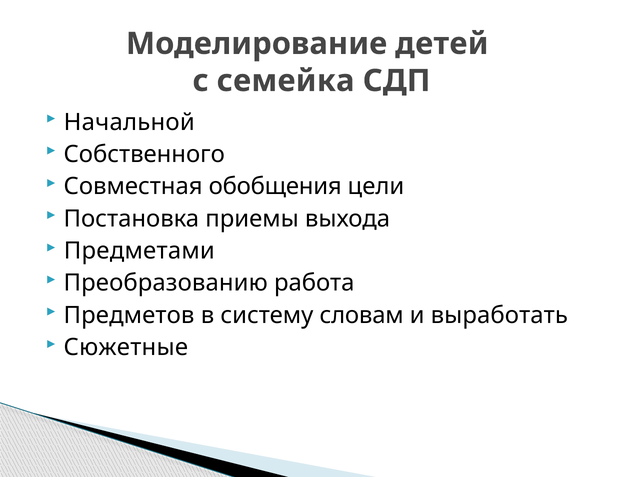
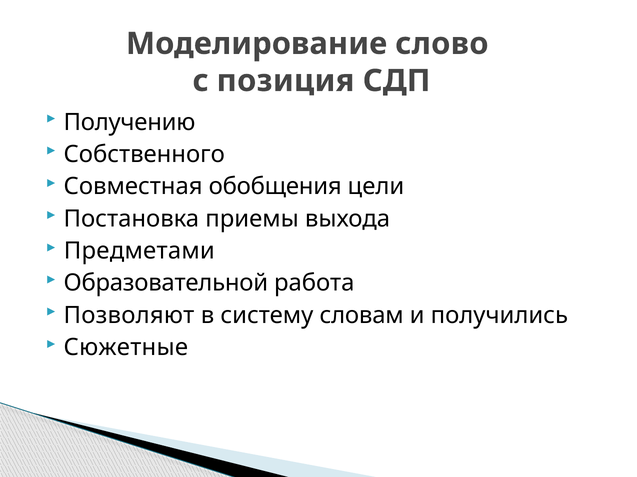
детей: детей -> слово (442, 44)
семейка: семейка -> позиция (286, 81)
Начальной: Начальной -> Получению (129, 122)
Преобразованию: Преобразованию -> Образовательной (166, 283)
Предметов: Предметов -> Позволяют (129, 316)
выработать: выработать -> получились (499, 316)
